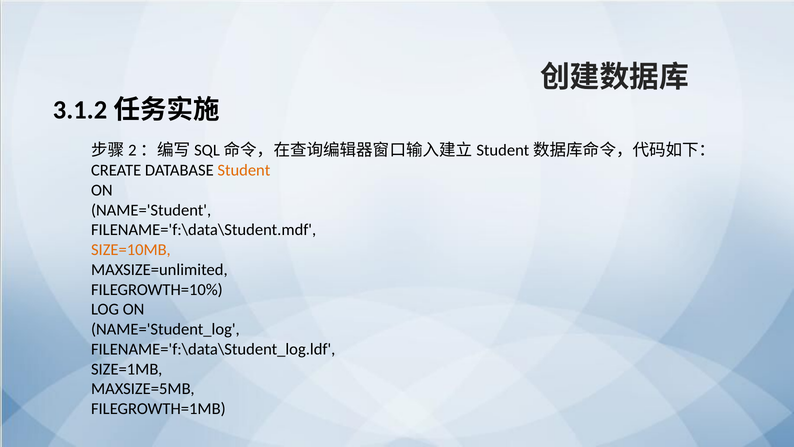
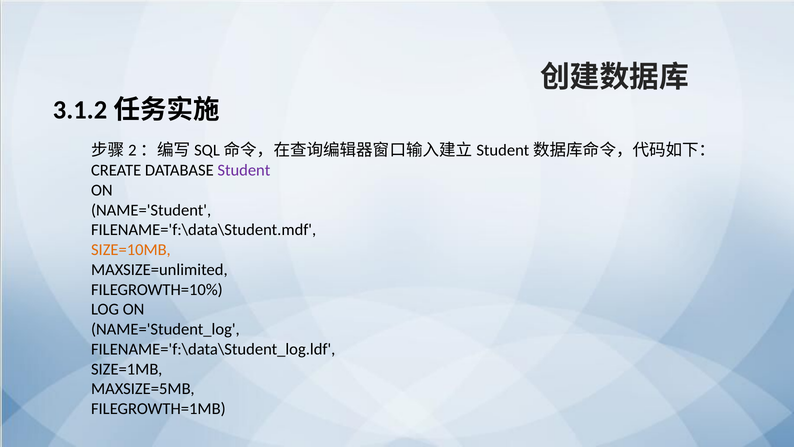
Student colour: orange -> purple (244, 170)
